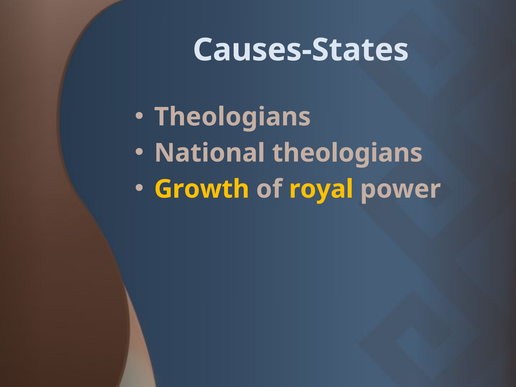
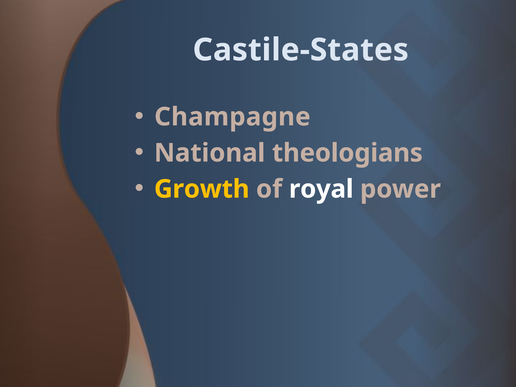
Causes-States: Causes-States -> Castile-States (301, 50)
Theologians: Theologians -> Champagne (232, 117)
royal colour: yellow -> white (321, 189)
